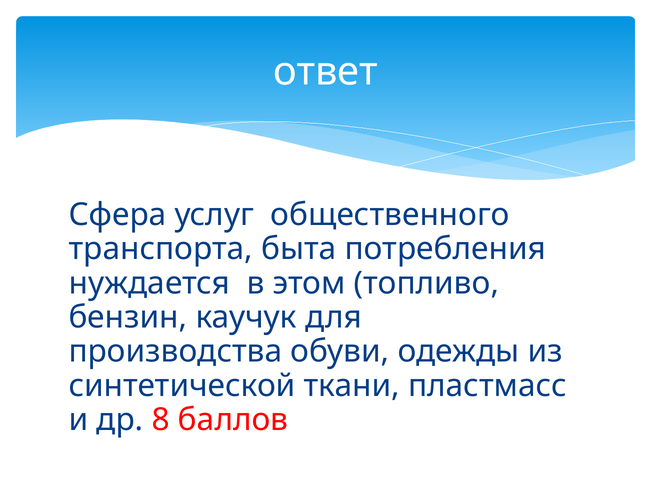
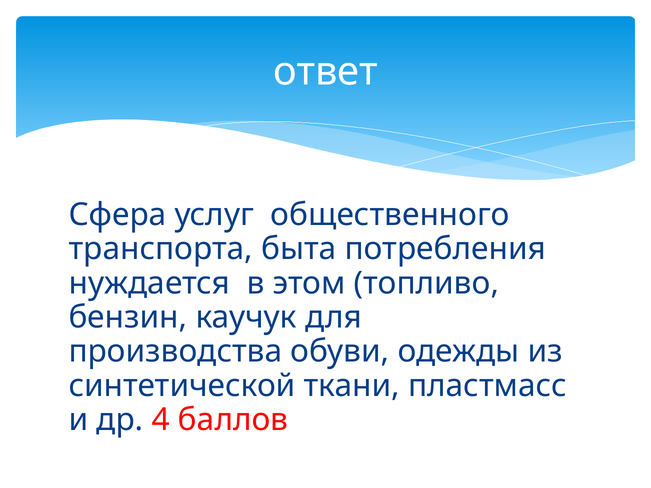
8: 8 -> 4 (161, 420)
